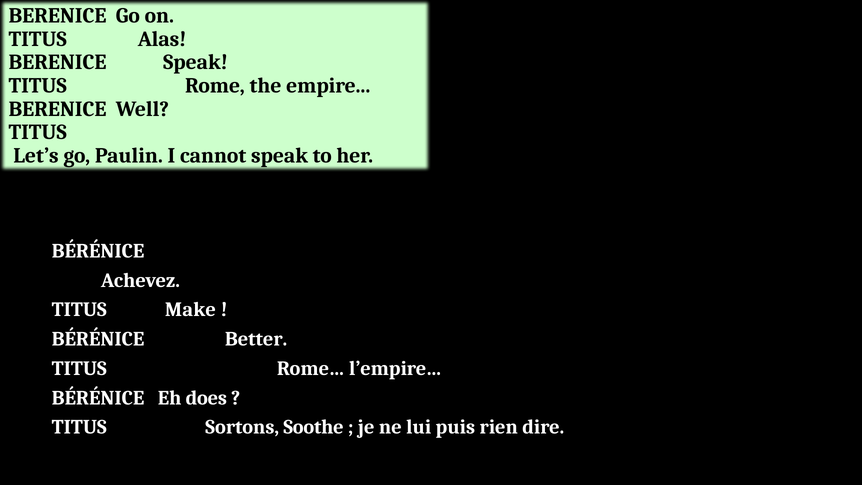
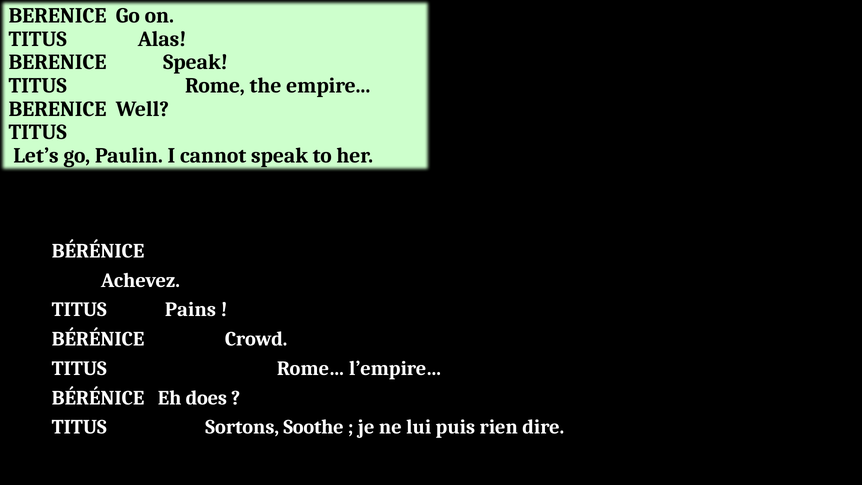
Make: Make -> Pains (190, 310)
Better: Better -> Crowd (256, 339)
